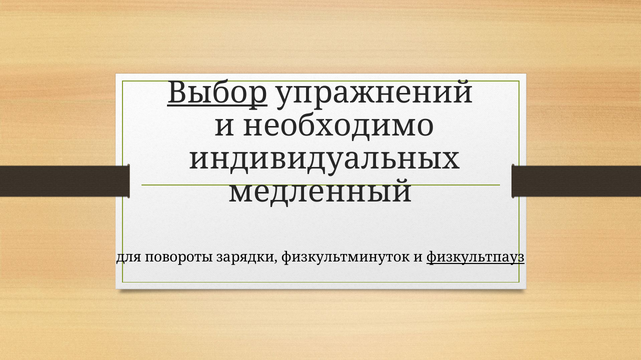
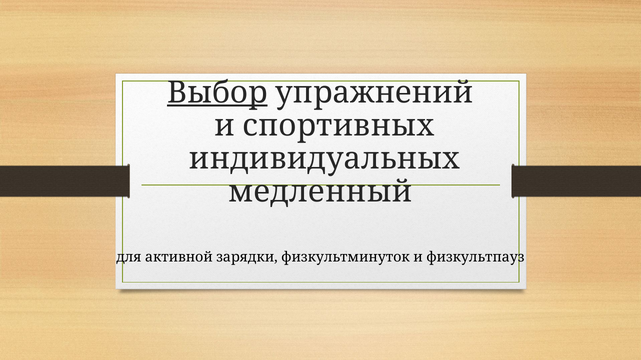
необходимо: необходимо -> спортивных (339, 126)
повороты: повороты -> активной (179, 258)
физкультпауз underline: present -> none (475, 258)
